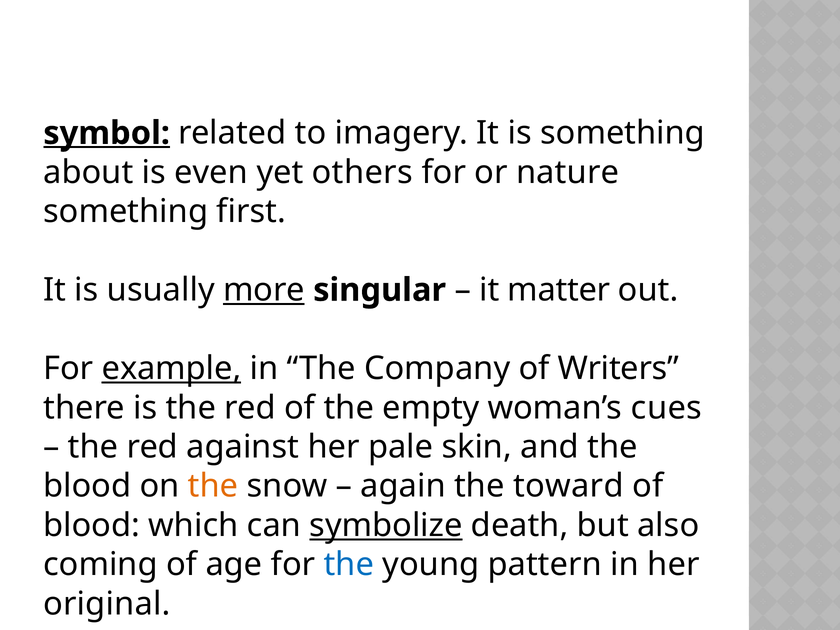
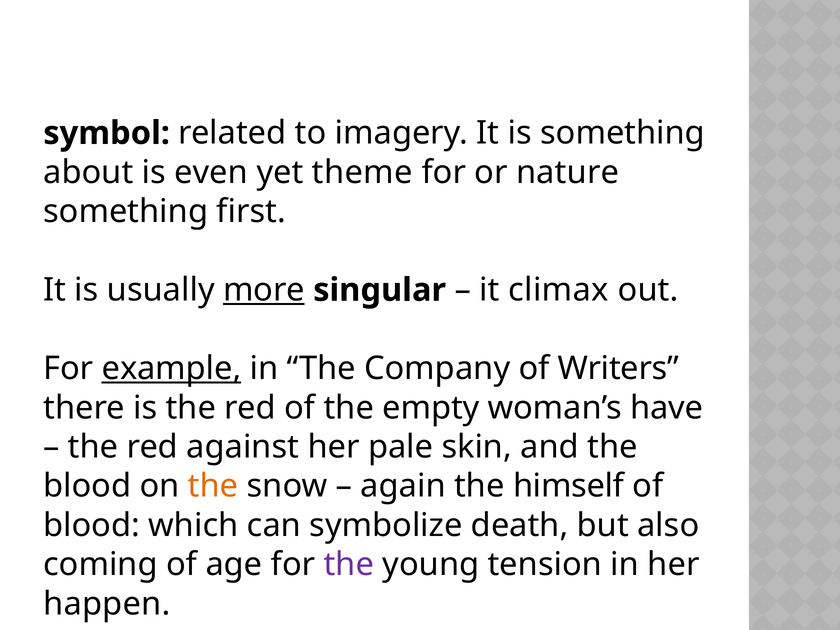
symbol underline: present -> none (107, 133)
others: others -> theme (362, 172)
matter: matter -> climax (559, 290)
cues: cues -> have (667, 408)
toward: toward -> himself (569, 486)
symbolize underline: present -> none (386, 525)
the colour: blue -> purple (349, 565)
pattern: pattern -> tension (545, 565)
original: original -> happen (107, 604)
